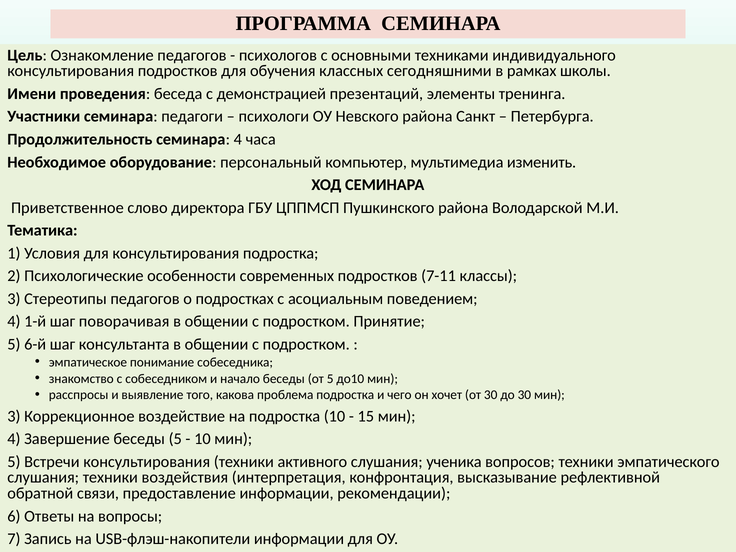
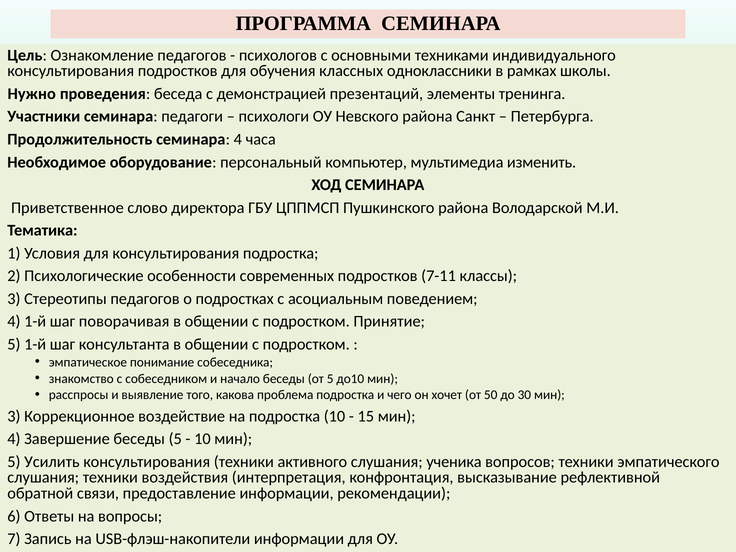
сегодняшними: сегодняшними -> одноклассники (439, 71)
Имени: Имени -> Нужно (32, 94)
5 6-й: 6-й -> 1-й (35, 344)
от 30: 30 -> 50 (491, 395)
Встречи: Встречи -> Усилить (52, 462)
